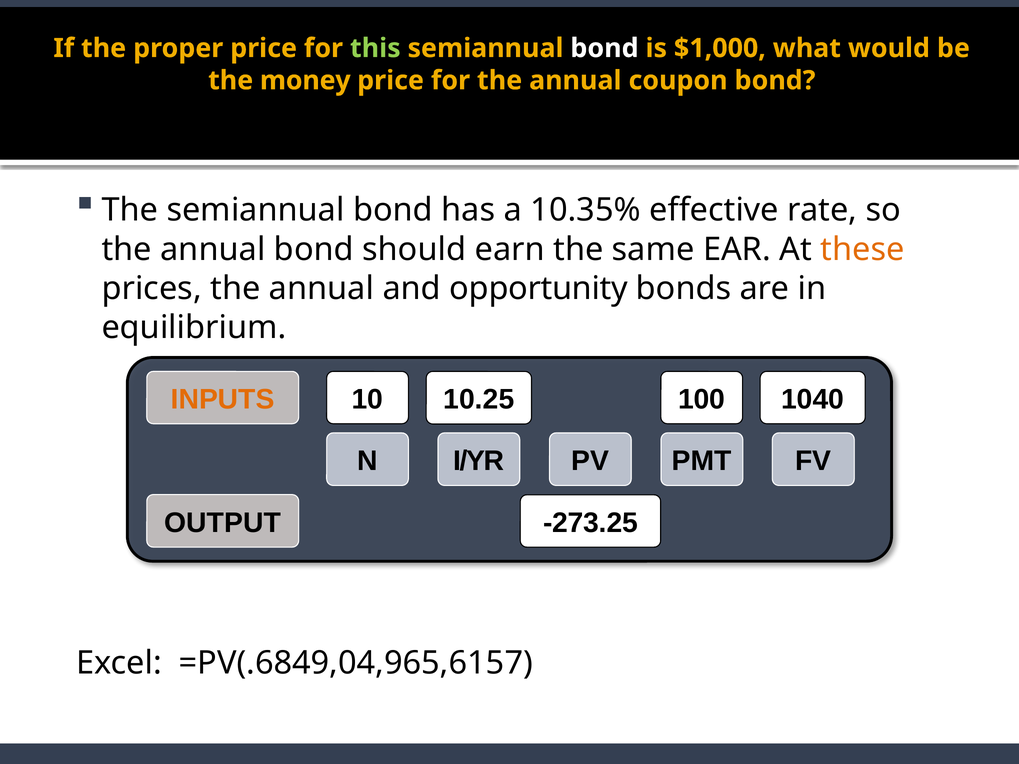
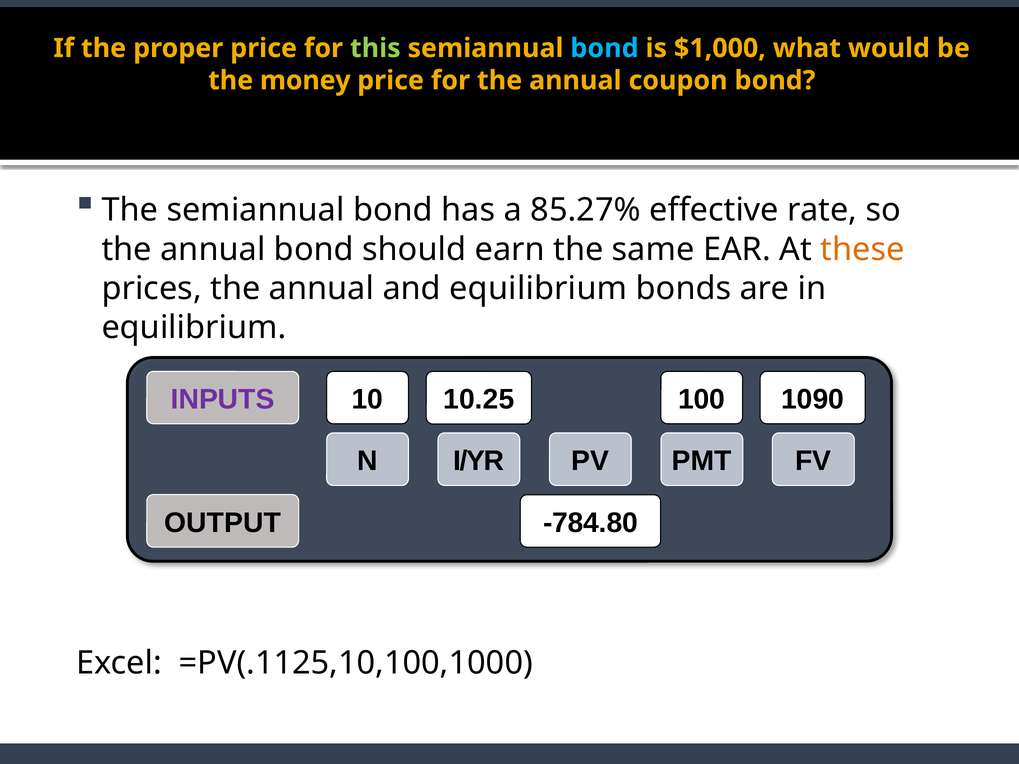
bond colour: white -> light blue (605, 48)
10.35%: 10.35% -> 85.27% (586, 210)
and opportunity: opportunity -> equilibrium (538, 288)
INPUTS colour: orange -> purple (223, 400)
1040: 1040 -> 1090 (813, 400)
-273.25: -273.25 -> -784.80 (591, 523)
=PV(.6849,04,965,6157: =PV(.6849,04,965,6157 -> =PV(.1125,10,100,1000 (356, 663)
